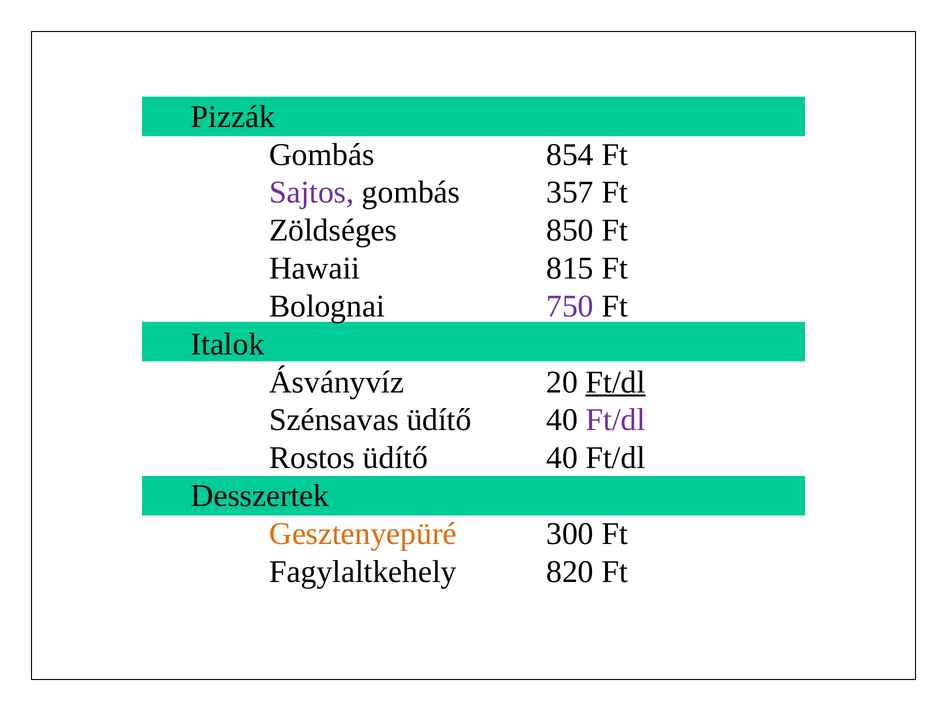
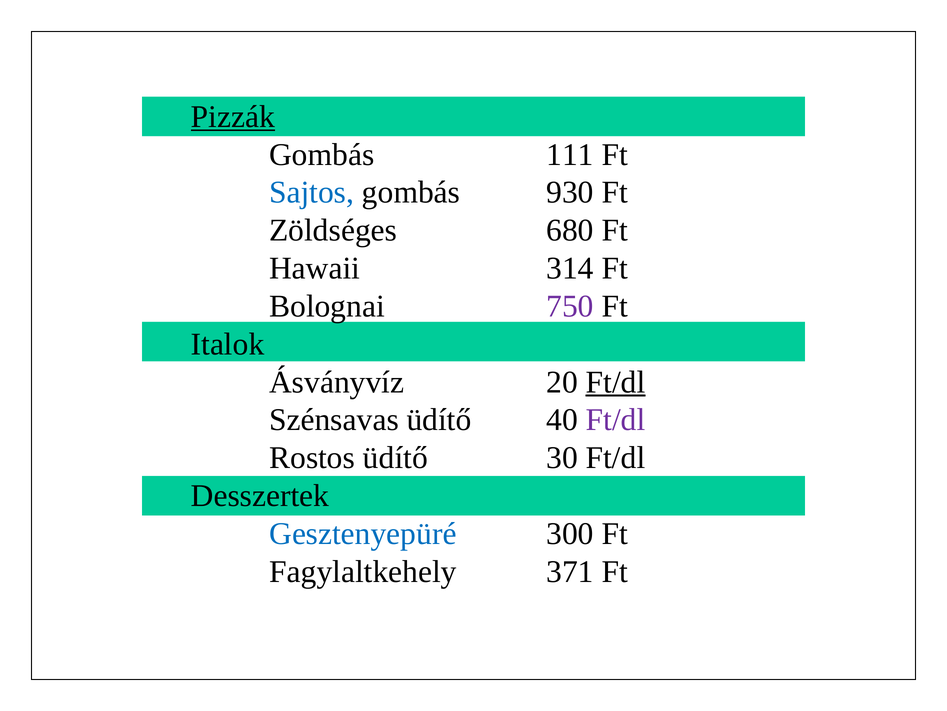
Pizzák underline: none -> present (233, 117)
854: 854 -> 111 (570, 154)
Sajtos colour: purple -> blue (312, 192)
357: 357 -> 930 (570, 192)
850: 850 -> 680 (570, 230)
815: 815 -> 314 (570, 268)
Rostos üdítő 40: 40 -> 30 (562, 457)
Gesztenyepüré colour: orange -> blue (363, 533)
820: 820 -> 371 (570, 571)
